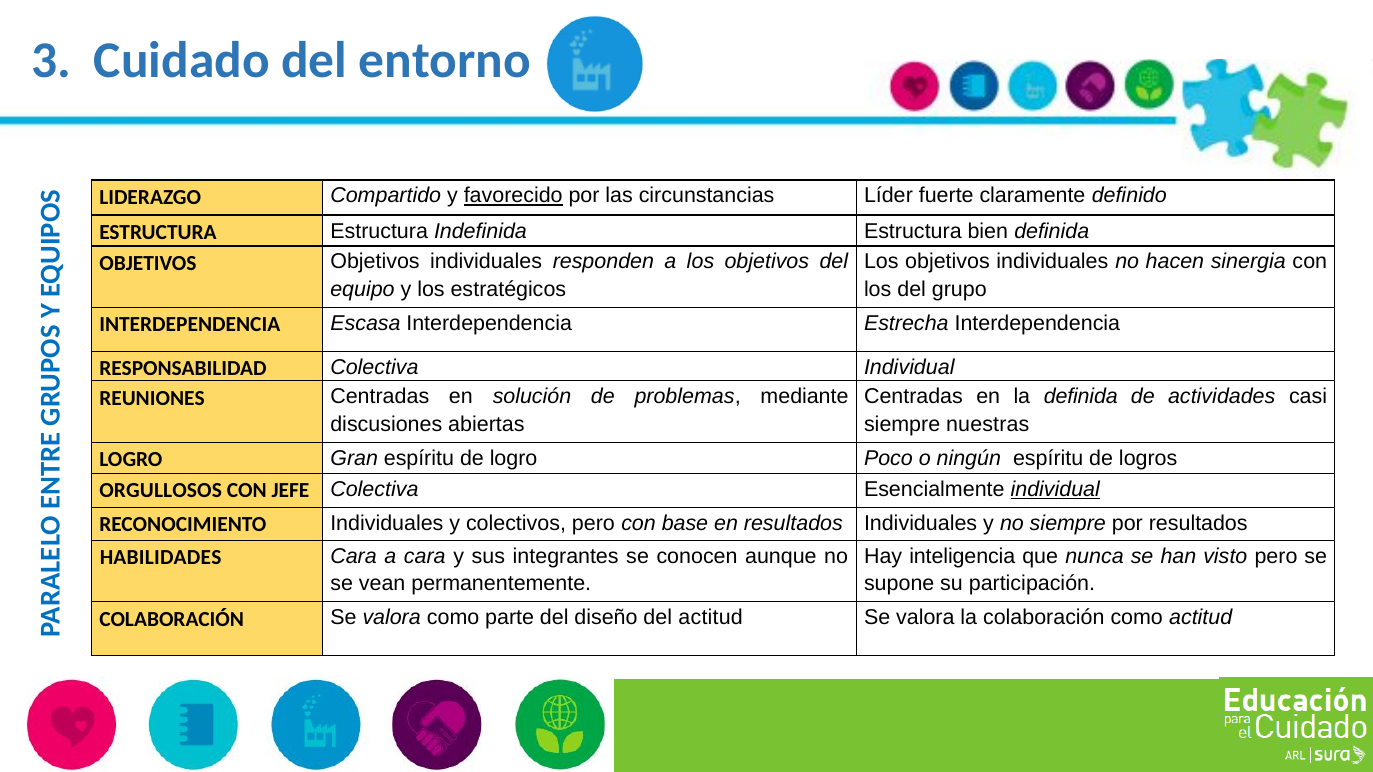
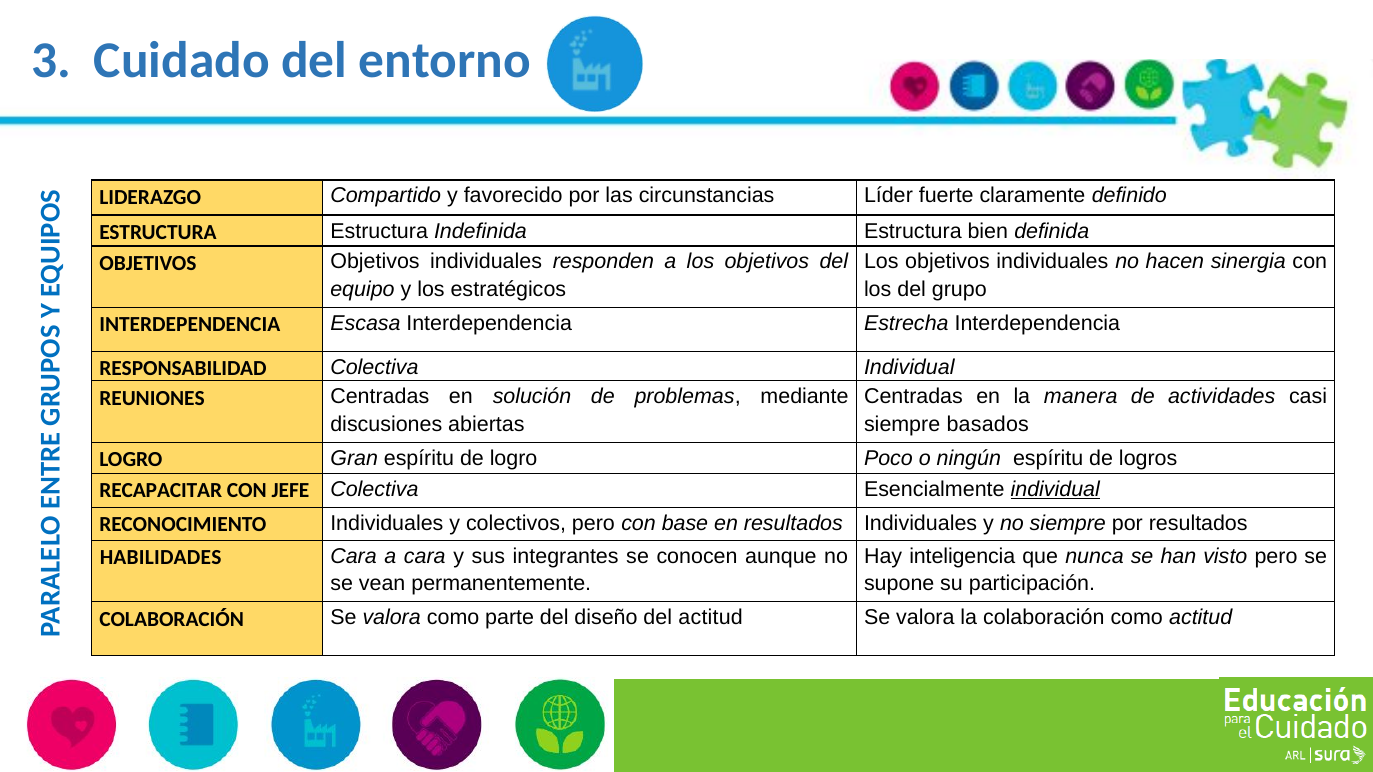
favorecido underline: present -> none (513, 196)
la definida: definida -> manera (1081, 397)
nuestras: nuestras -> basados (988, 424)
ORGULLOSOS: ORGULLOSOS -> RECAPACITAR (161, 491)
